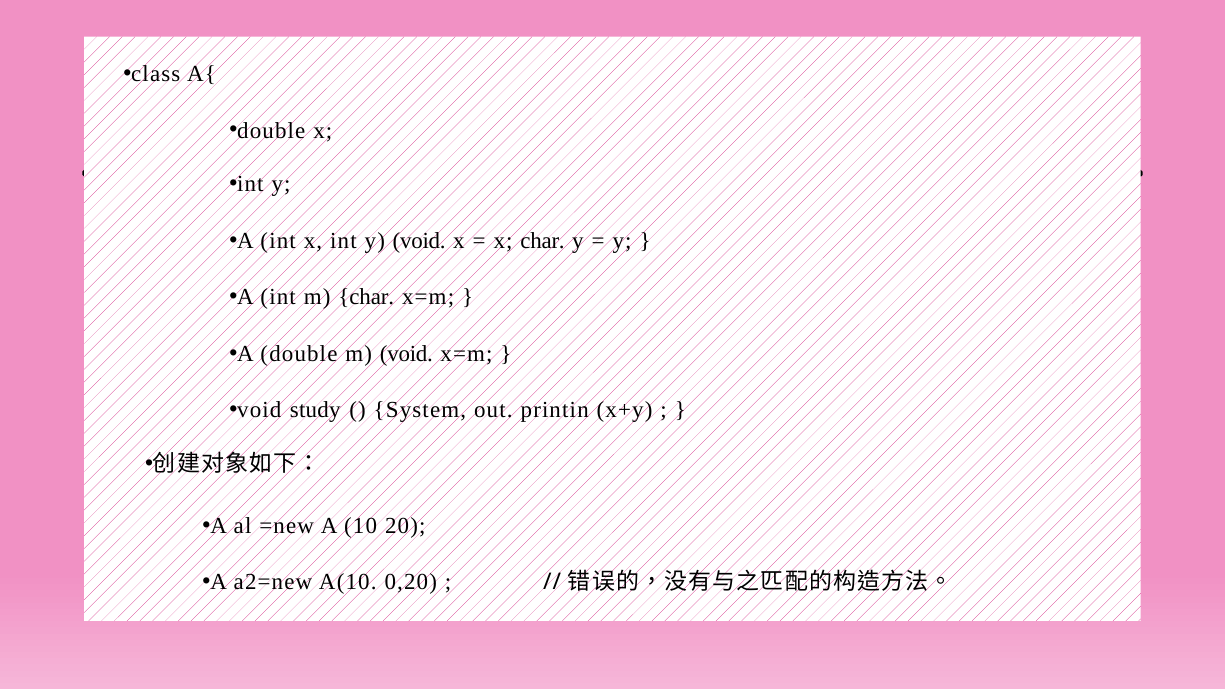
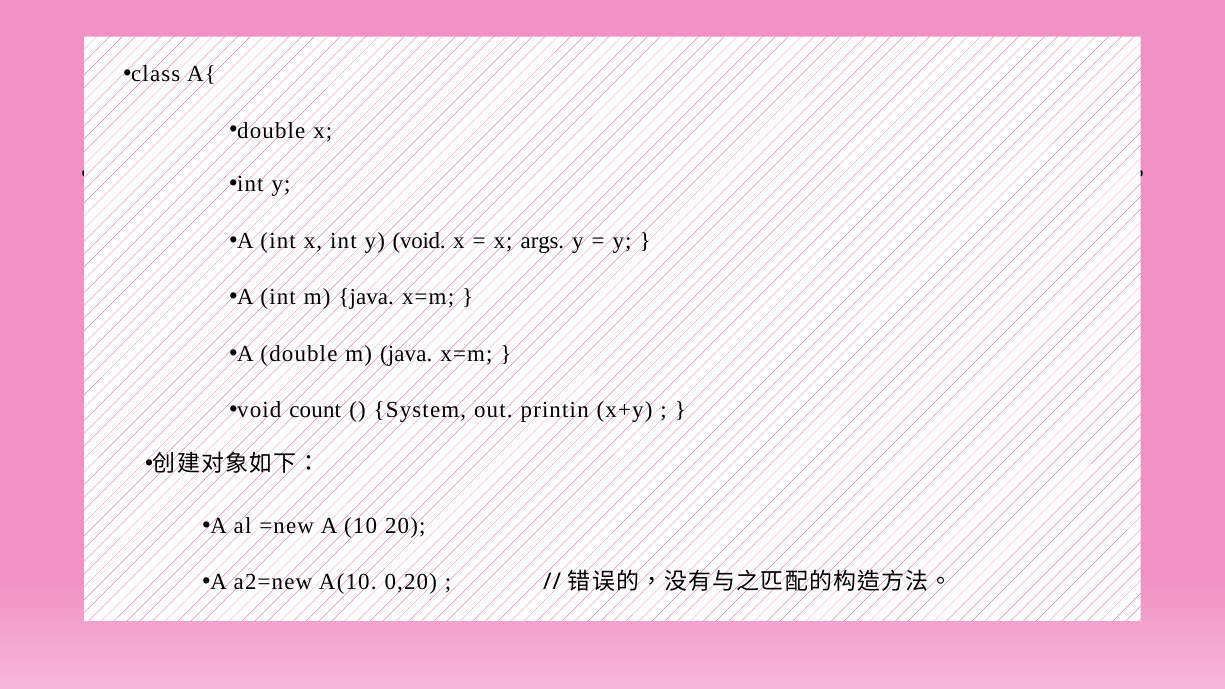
x char: char -> args (542, 241)
int m char: char -> java (366, 297)
double m void: void -> java (406, 354)
study: study -> count (315, 410)
